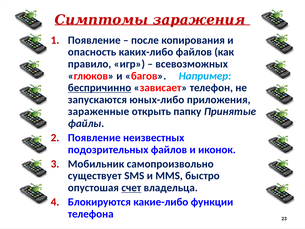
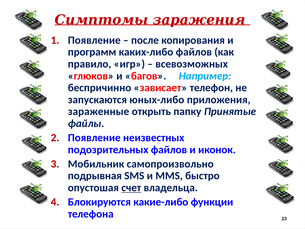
опасность: опасность -> программ (92, 52)
беспричинно underline: present -> none (100, 88)
существует: существует -> подрывная (95, 176)
